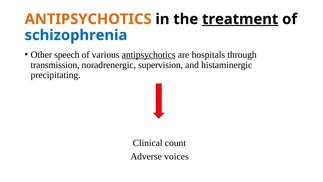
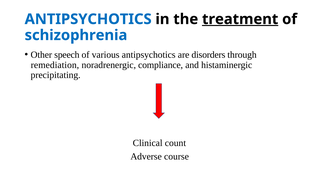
ANTIPSYCHOTICS colour: orange -> blue (88, 19)
antipsychotics underline: present -> none (149, 55)
hospitals: hospitals -> disorders (208, 55)
transmission: transmission -> remediation (55, 65)
supervision: supervision -> compliance (161, 65)
voices: voices -> course (177, 156)
